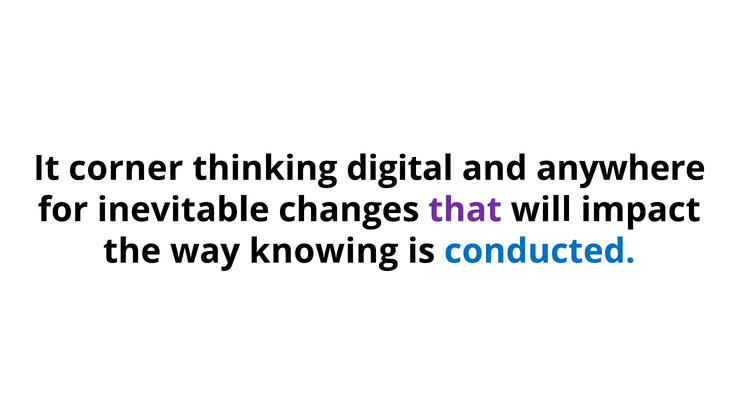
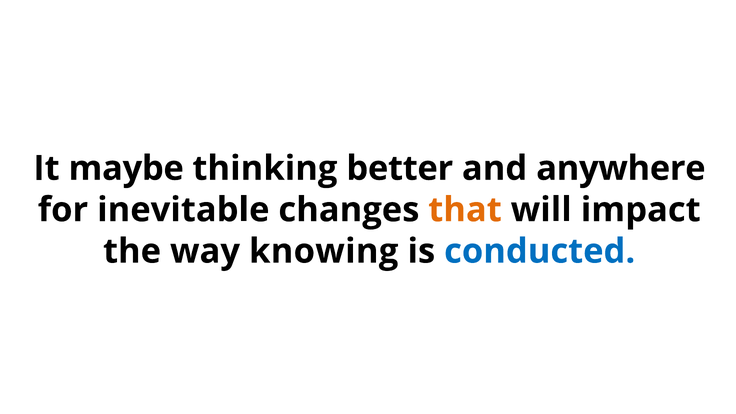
corner: corner -> maybe (126, 168)
digital: digital -> better (400, 168)
that colour: purple -> orange (465, 210)
